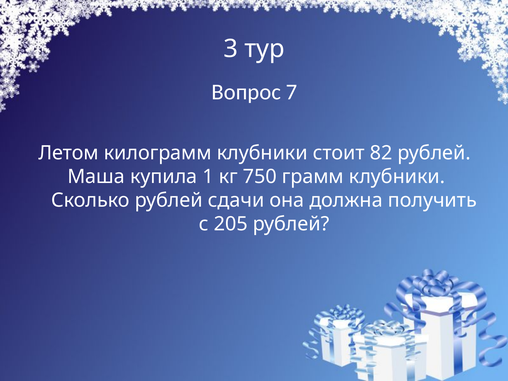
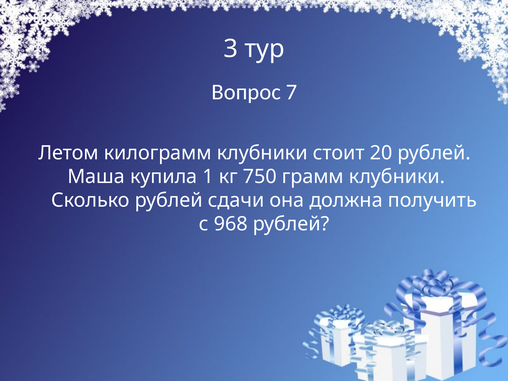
82: 82 -> 20 (381, 153)
205: 205 -> 968 (231, 224)
